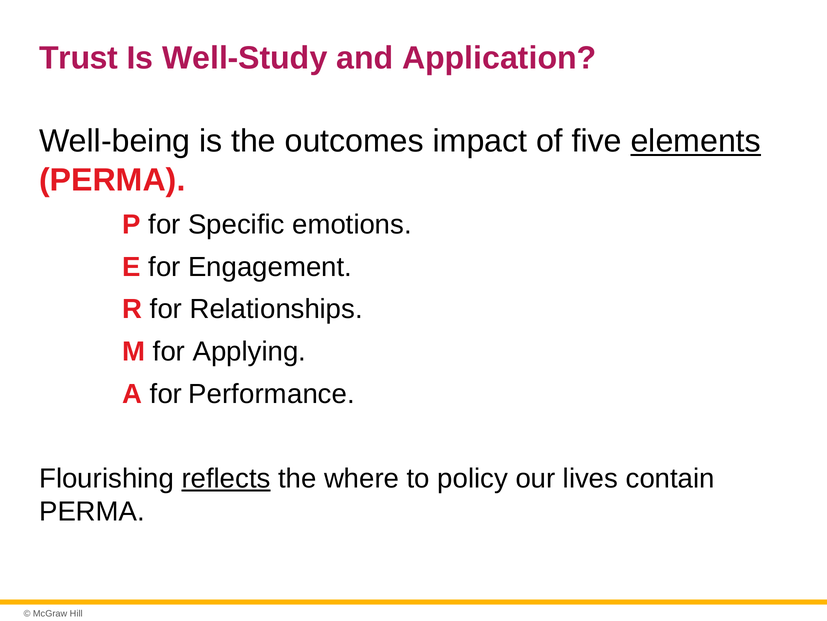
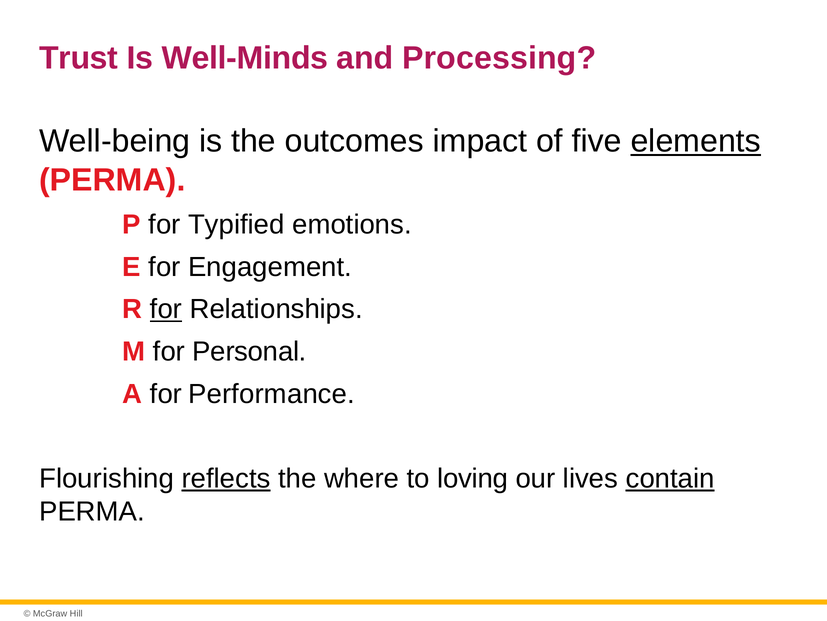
Well-Study: Well-Study -> Well-Minds (245, 58)
Application: Application -> Processing (499, 58)
Specific: Specific -> Typified (236, 224)
for underline: none -> present (166, 309)
Applying: Applying -> Personal (249, 351)
policy: policy -> loving (473, 478)
contain underline: none -> present (670, 478)
